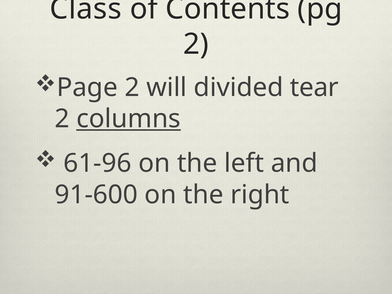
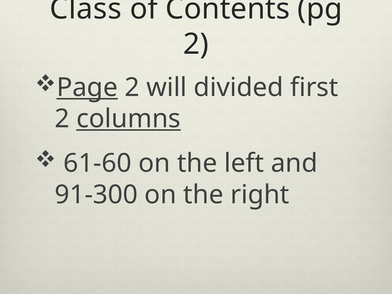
Page underline: none -> present (87, 87)
tear: tear -> first (314, 87)
61-96: 61-96 -> 61-60 (97, 163)
91-600: 91-600 -> 91-300 (96, 195)
